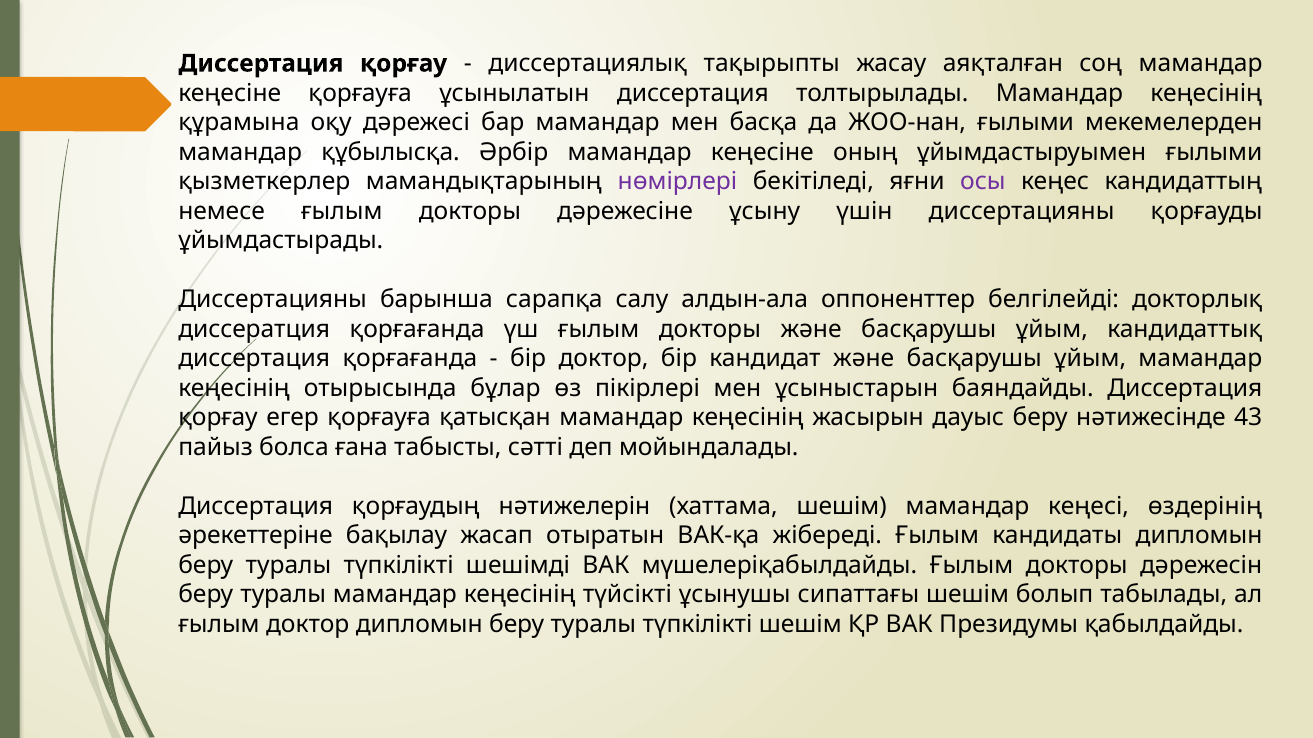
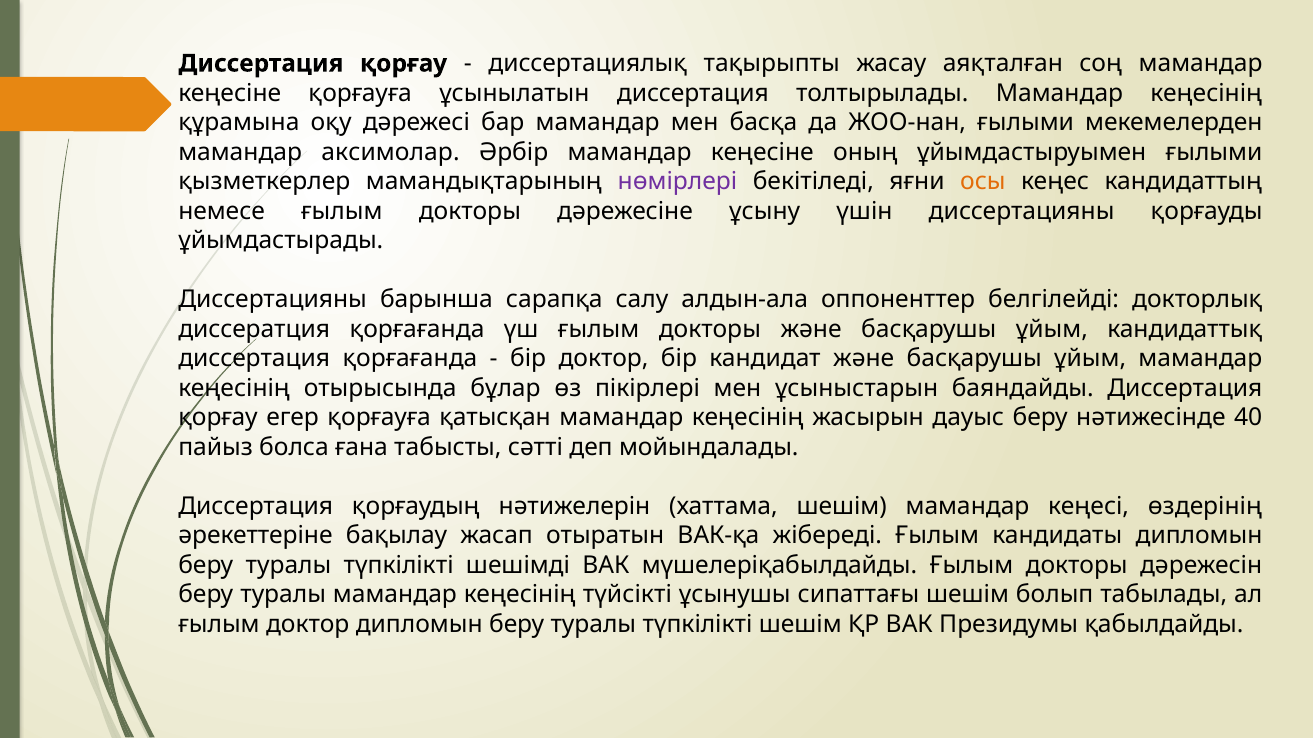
құбылысқа: құбылысқа -> аксимолар (391, 152)
осы colour: purple -> orange (983, 182)
43: 43 -> 40 (1248, 418)
